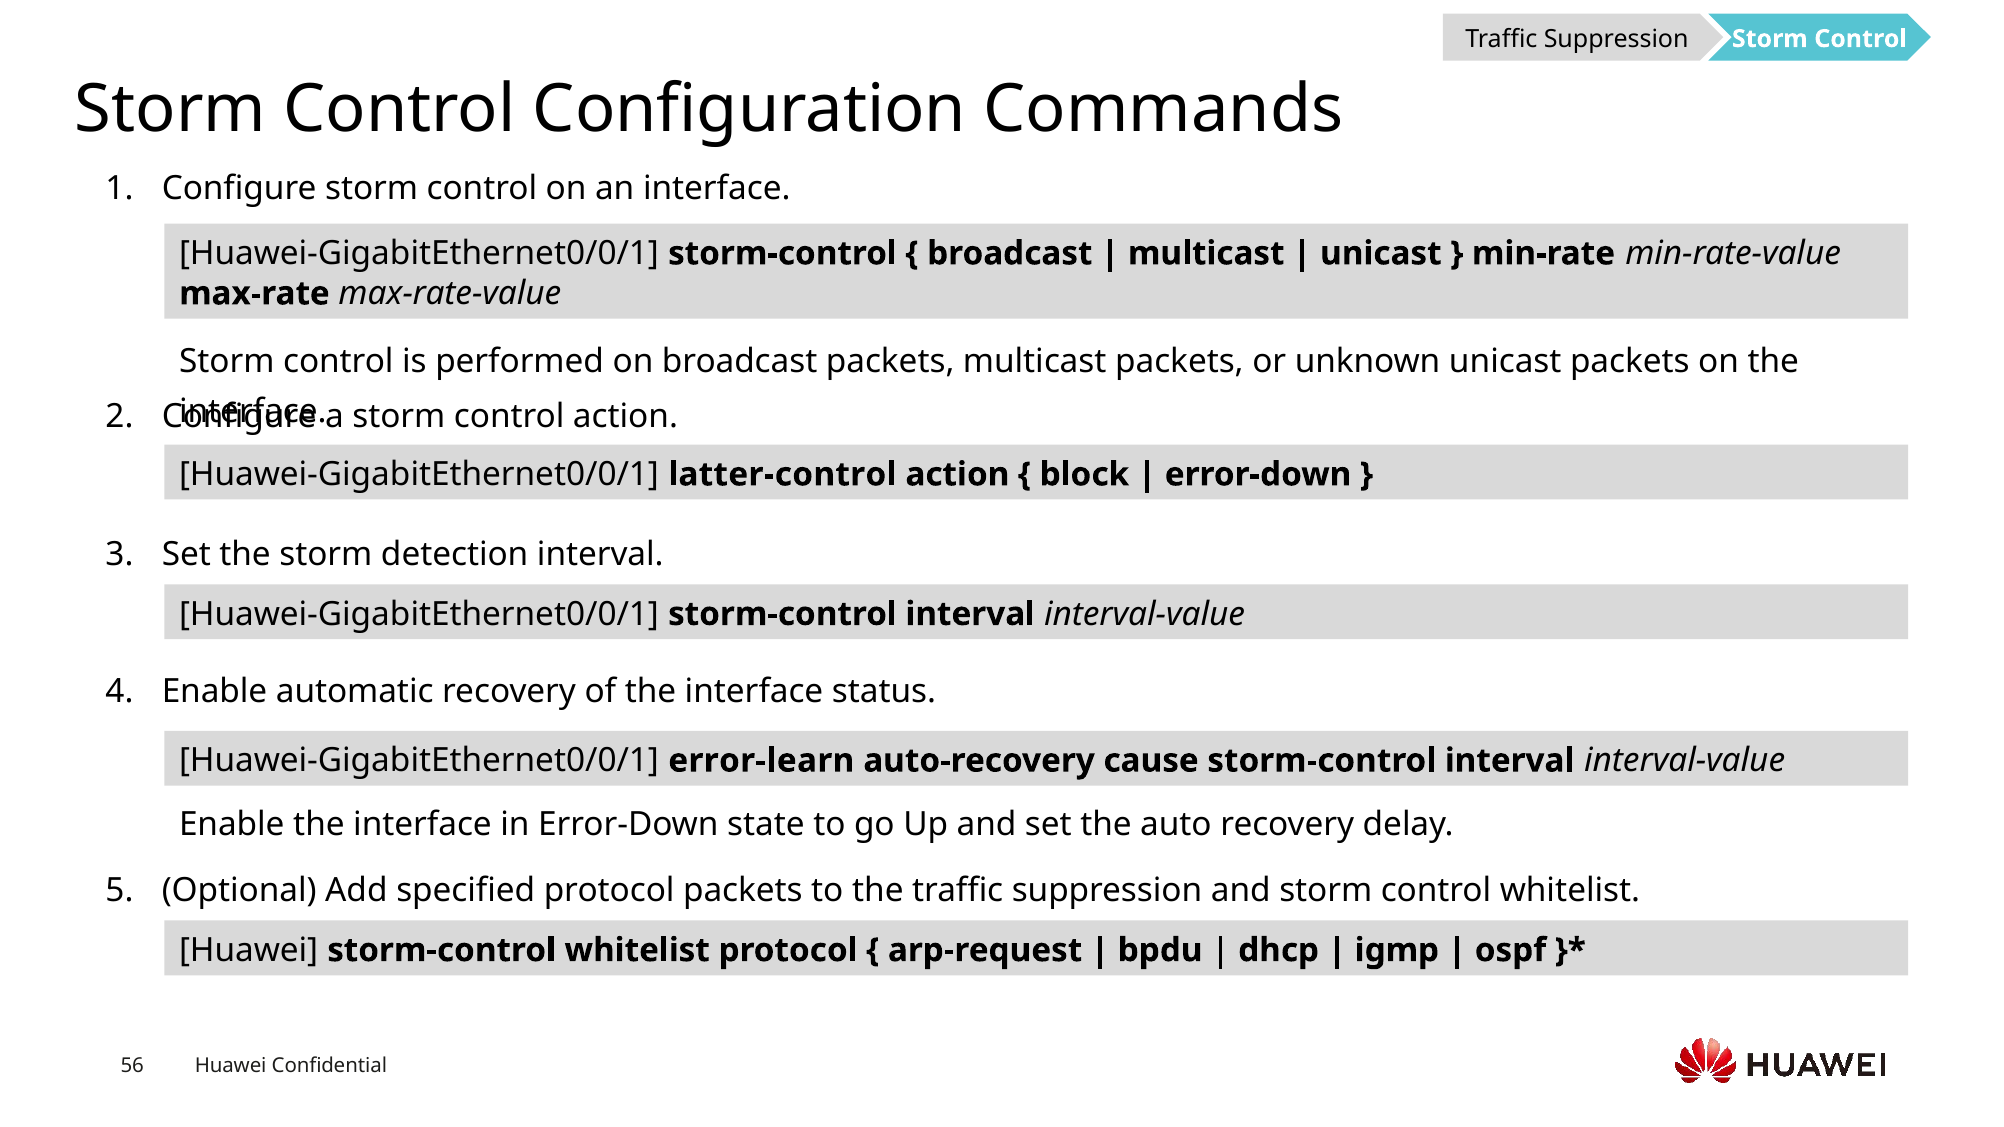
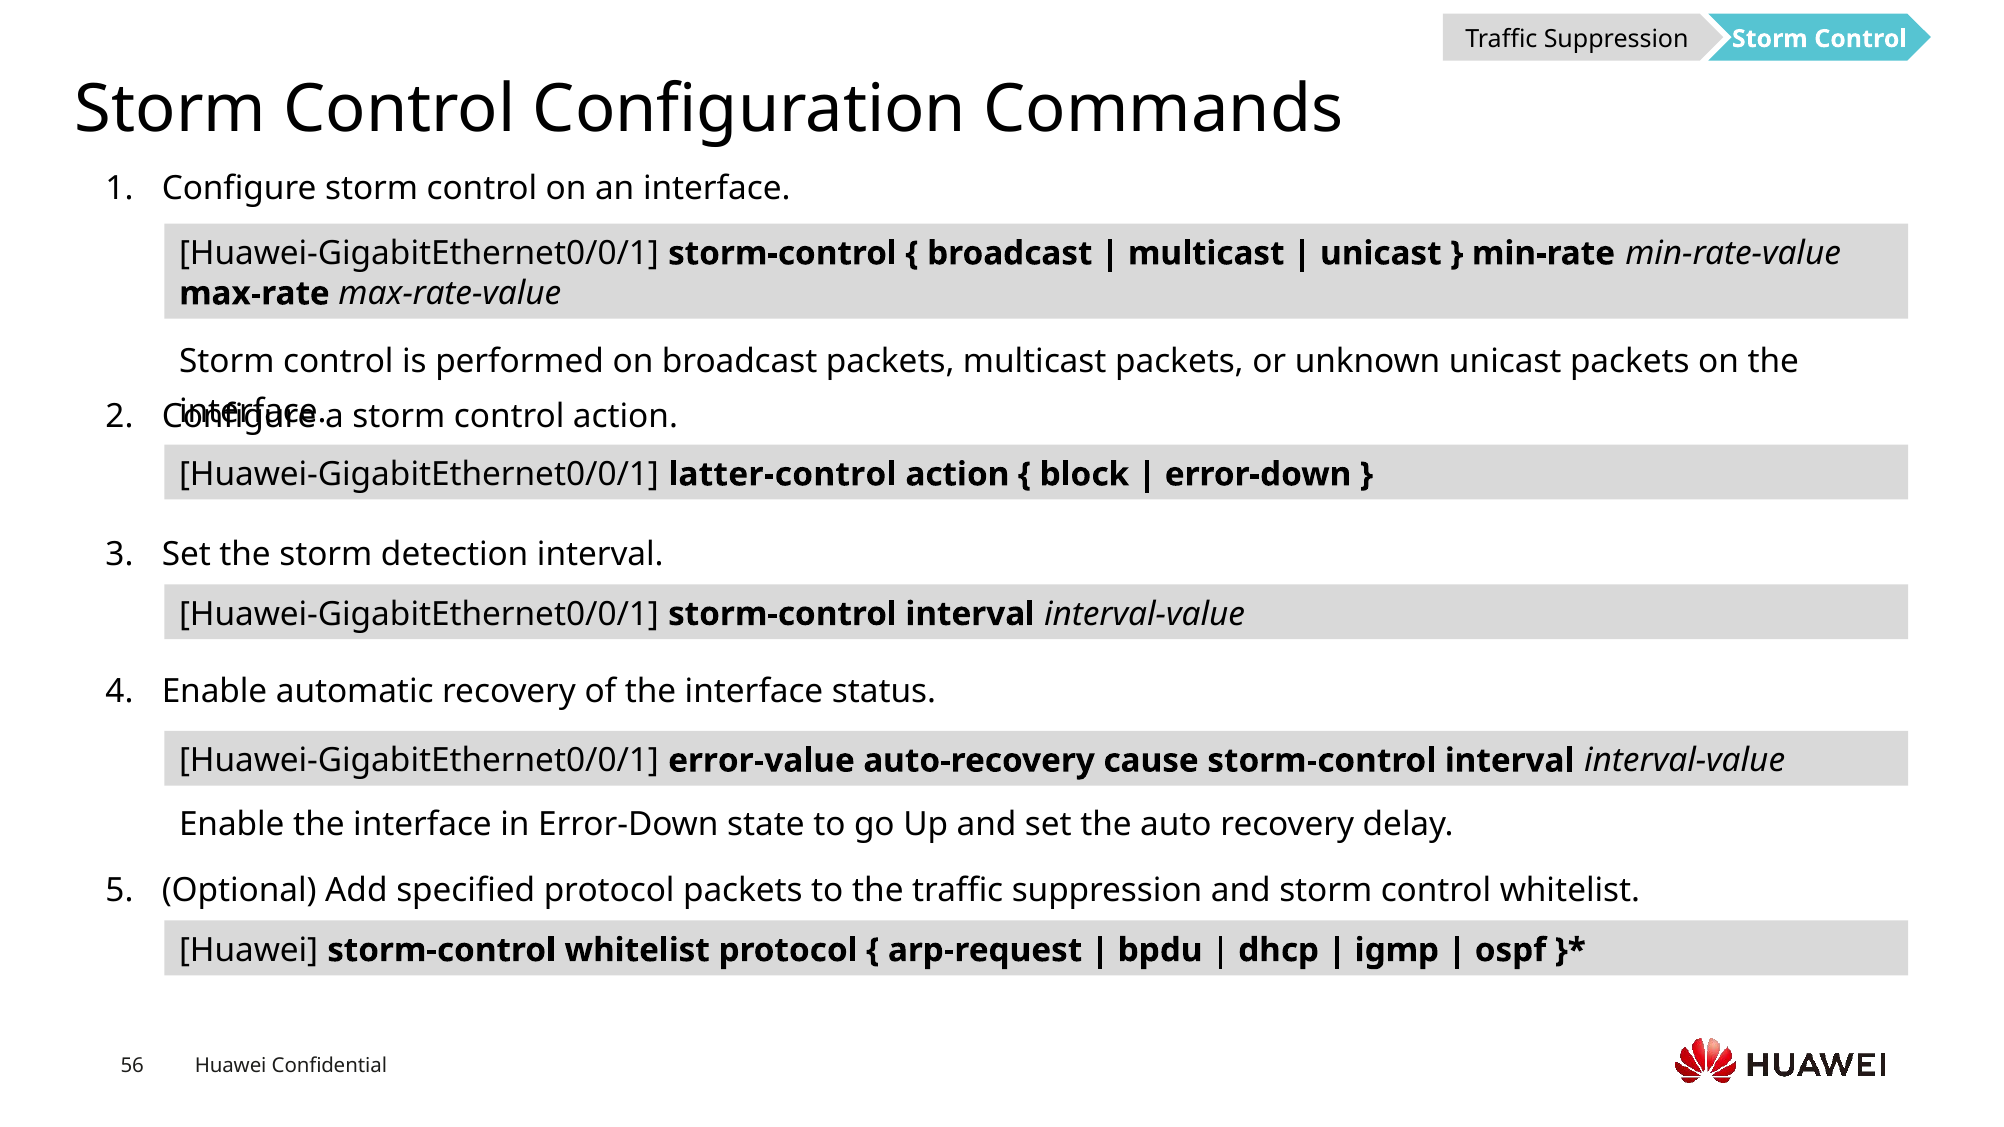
error-learn: error-learn -> error-value (761, 761)
